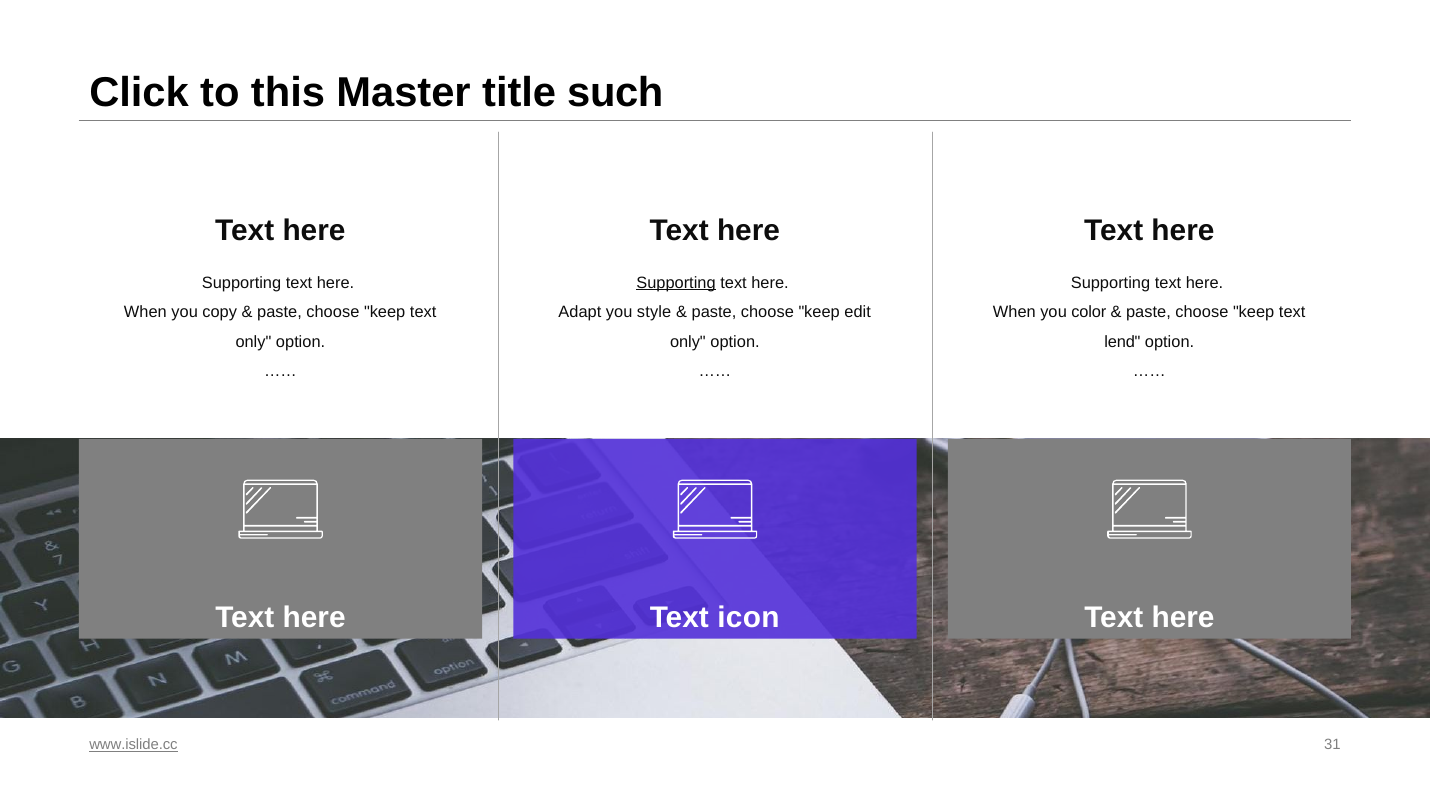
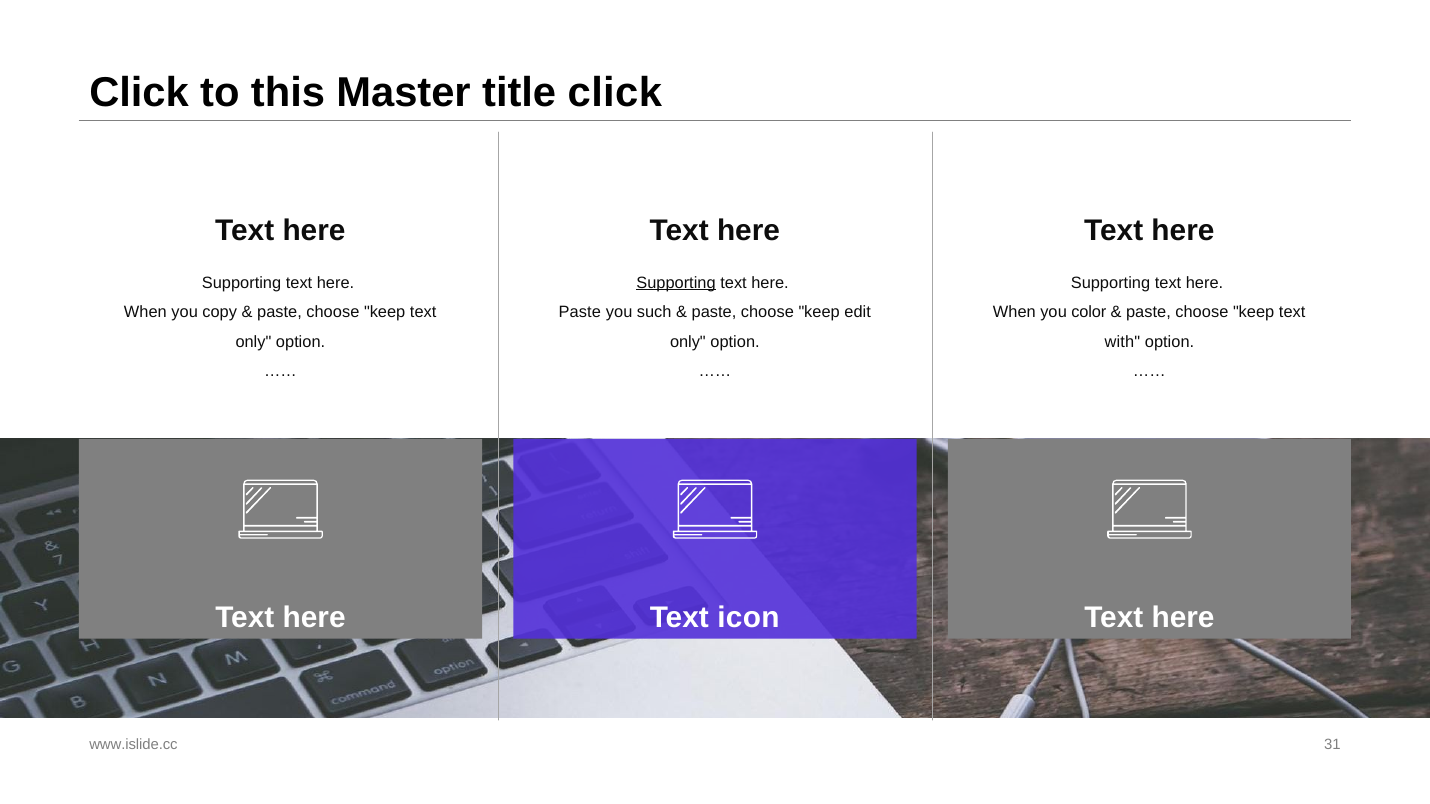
title such: such -> click (615, 92)
Adapt: Adapt -> Paste (580, 312)
style: style -> such (654, 312)
lend: lend -> with (1122, 342)
www.islide.cc underline: present -> none (133, 745)
